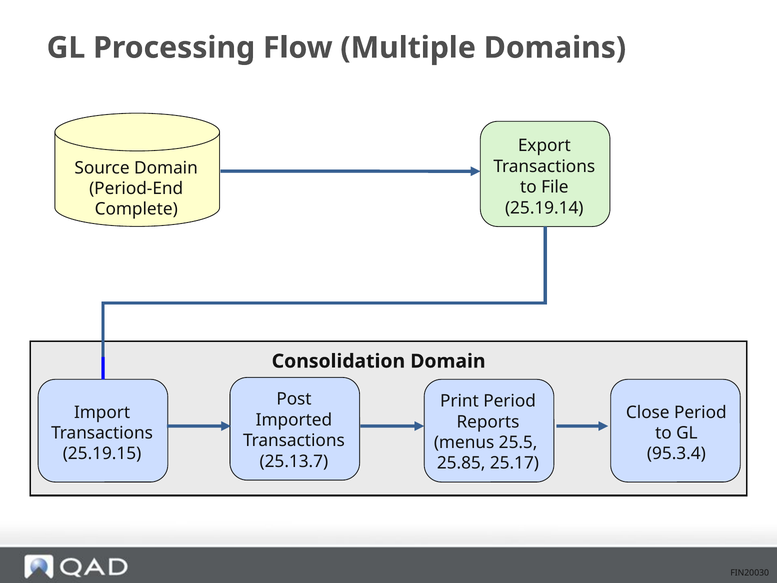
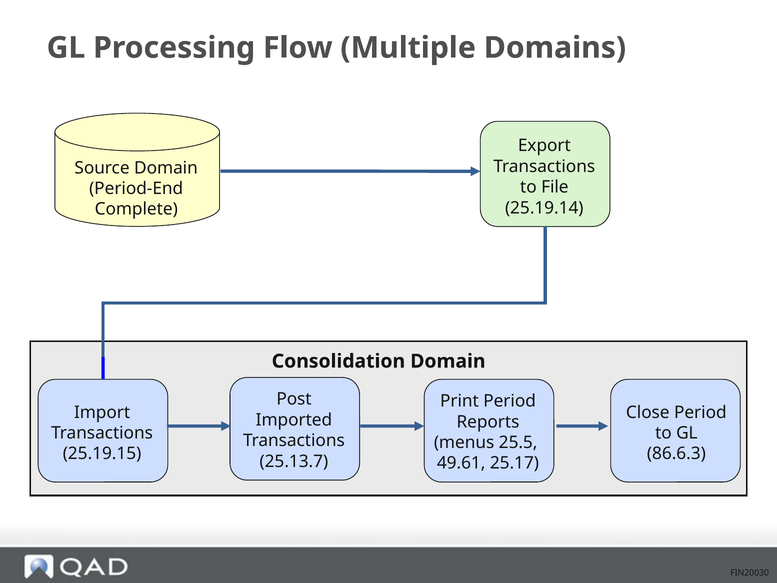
95.3.4: 95.3.4 -> 86.6.3 (676, 454)
25.85: 25.85 -> 49.61 (461, 463)
